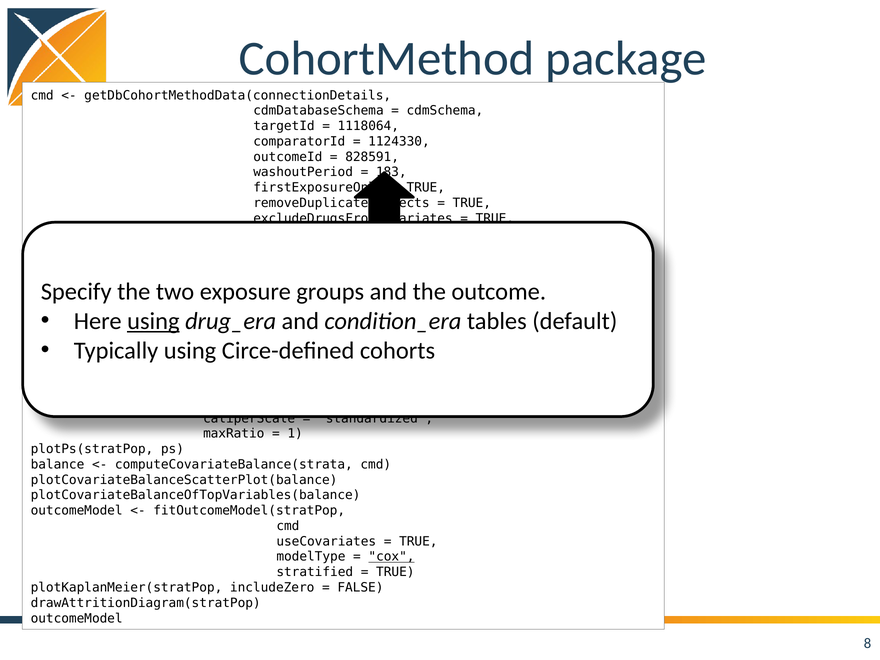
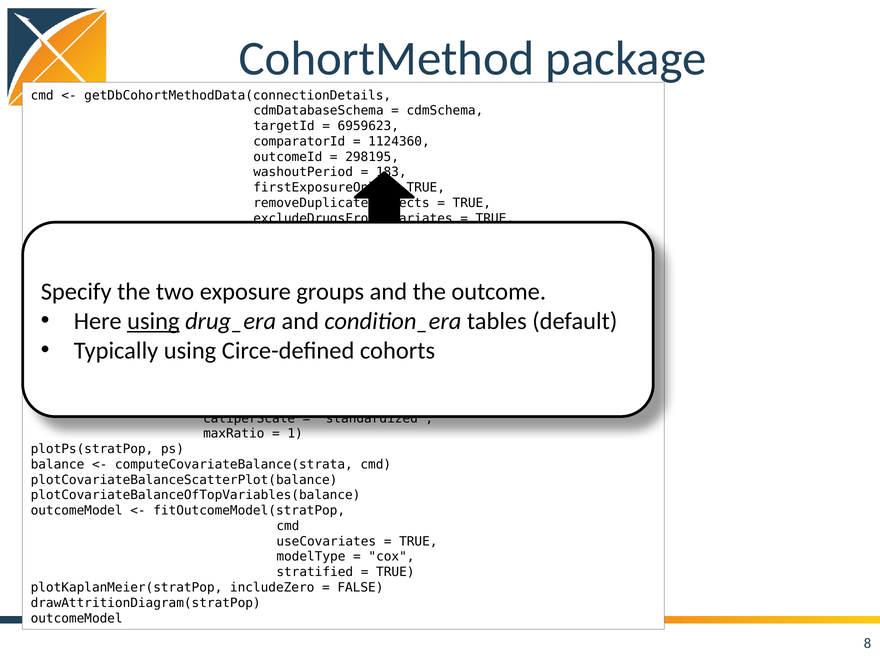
1118064: 1118064 -> 6959623 (368, 126)
1124330: 1124330 -> 1124360 (399, 141)
828591: 828591 -> 298195 (372, 157)
cox underline: present -> none (392, 557)
